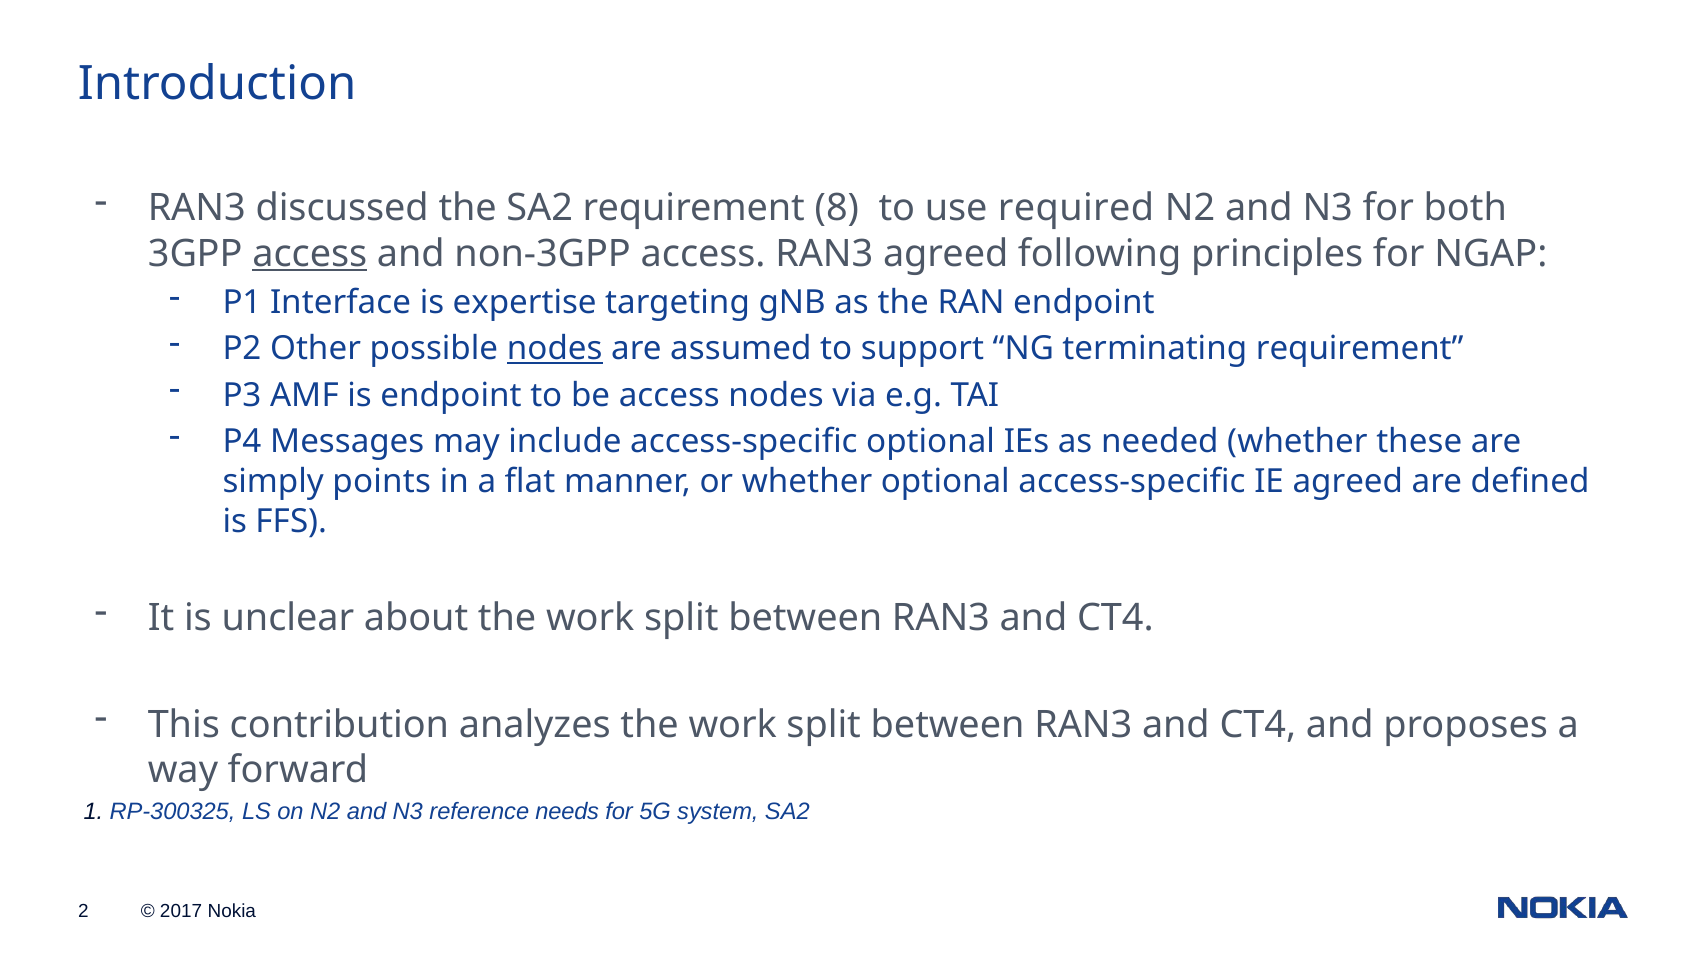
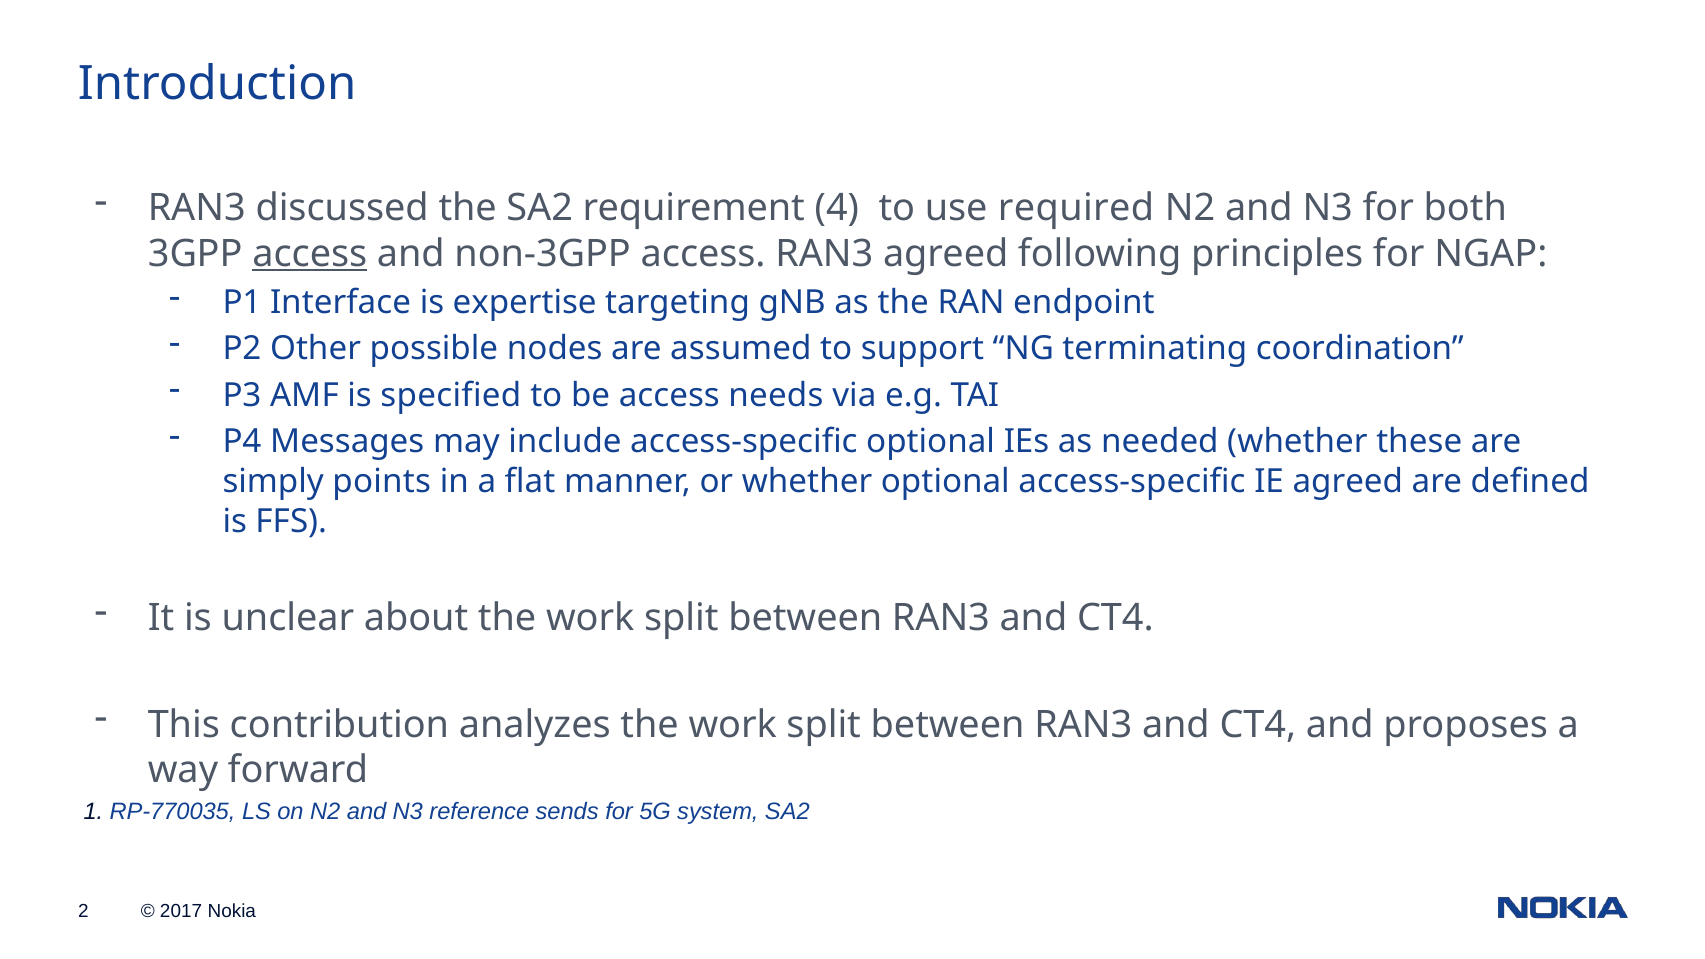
8: 8 -> 4 (837, 208)
nodes underline: present -> none (555, 349)
terminating requirement: requirement -> coordination (1360, 349)
is endpoint: endpoint -> specified (451, 396)
access nodes: nodes -> needs (776, 396)
RP-300325: RP-300325 -> RP-770035 (173, 812)
needs: needs -> sends (567, 812)
